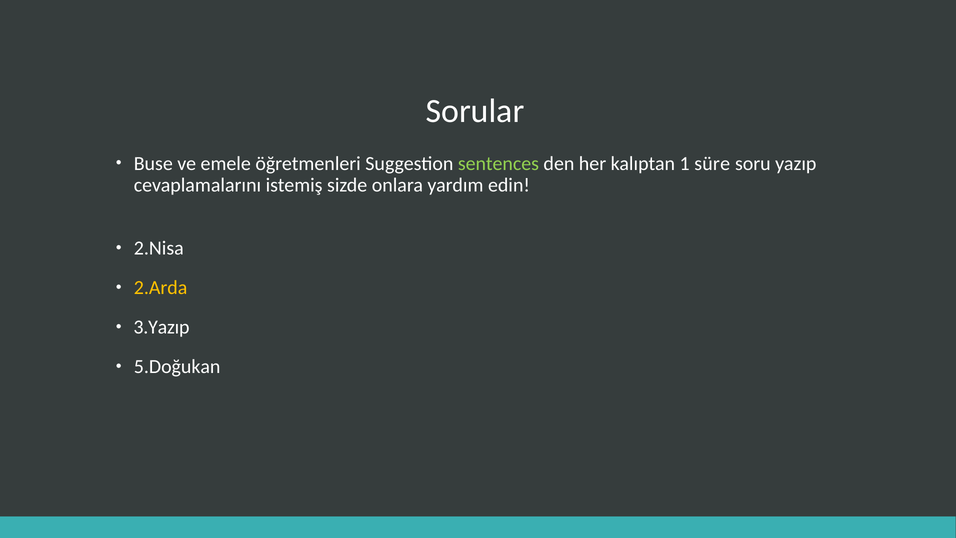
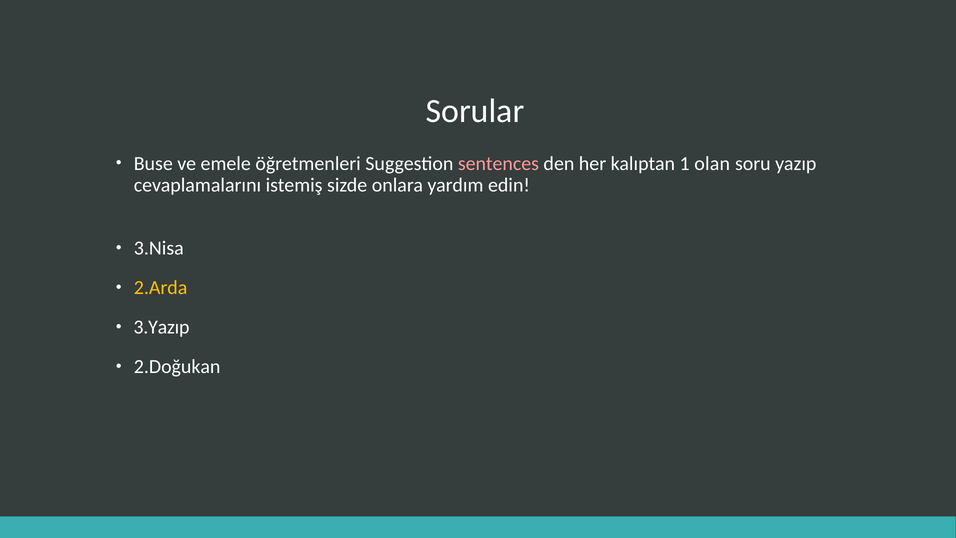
sentences colour: light green -> pink (498, 163)
süre: süre -> olan (712, 163)
2.Nisa: 2.Nisa -> 3.Nisa (159, 248)
5.Doğukan: 5.Doğukan -> 2.Doğukan (177, 367)
